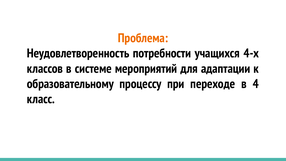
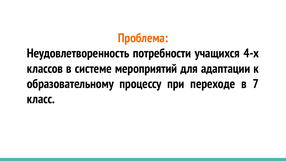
4: 4 -> 7 (256, 84)
